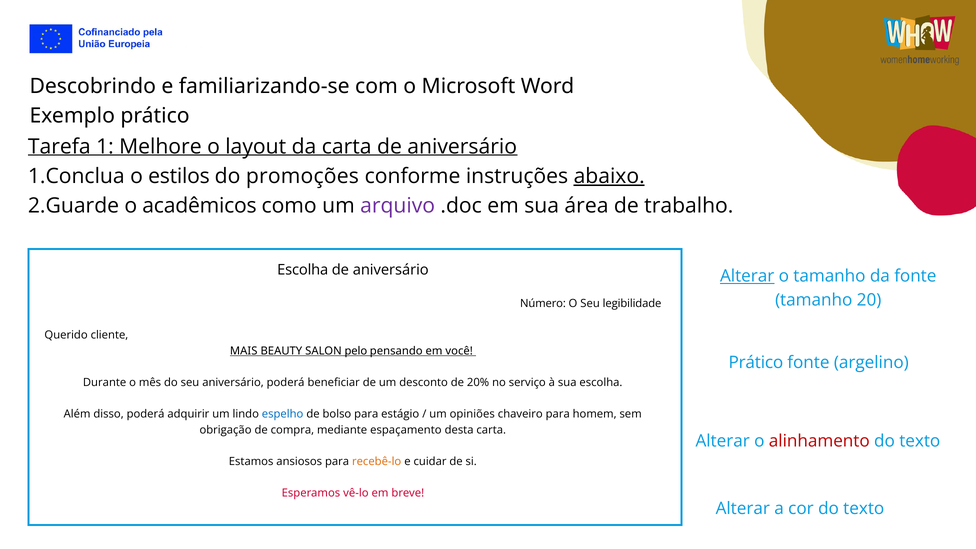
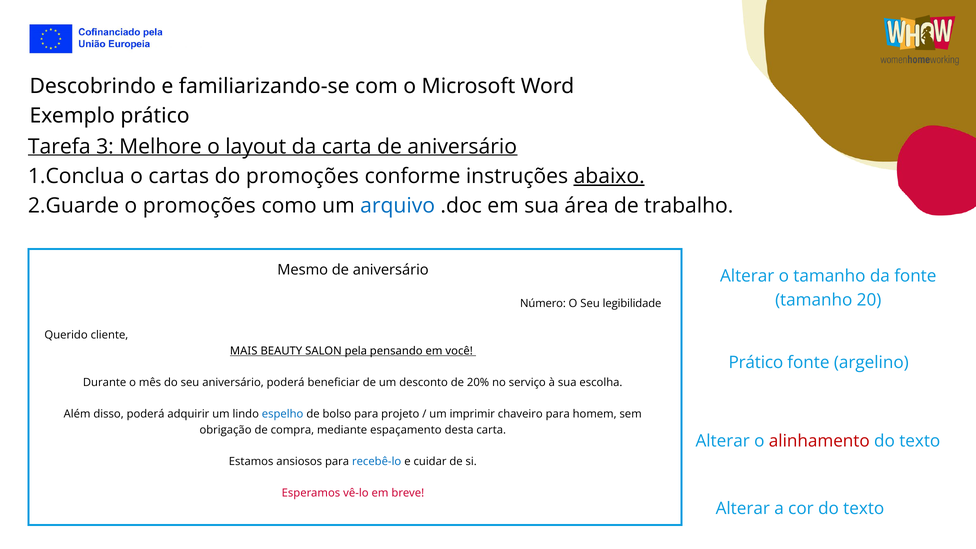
1: 1 -> 3 (105, 147)
estilos: estilos -> cartas (179, 176)
o acadêmicos: acadêmicos -> promoções (199, 206)
arquivo colour: purple -> blue (398, 206)
Escolha: Escolha -> Mesmo (303, 270)
Alterar underline: present -> none (747, 276)
pelo: pelo -> pela (356, 351)
estágio: estágio -> projeto (400, 414)
opiniões: opiniões -> imprimir (472, 414)
recebê-lo colour: orange -> blue (377, 461)
